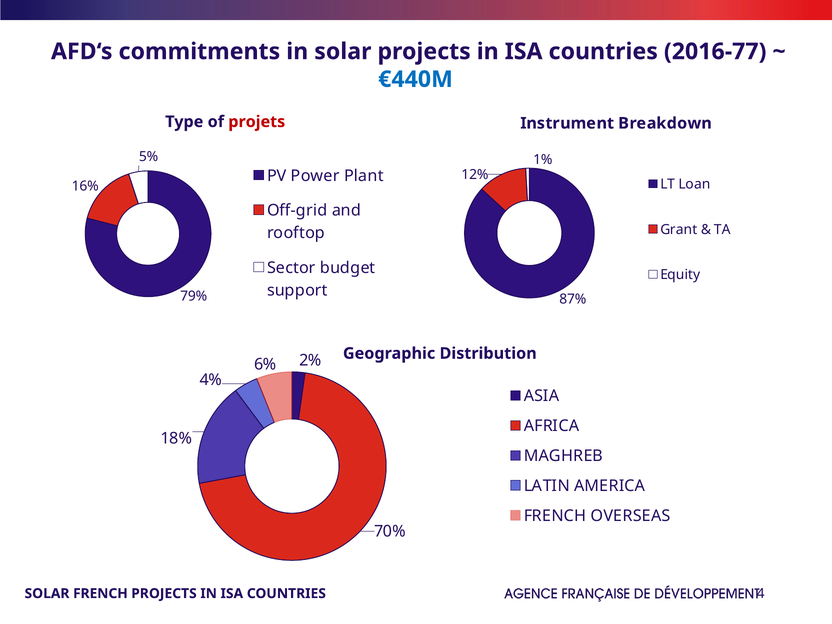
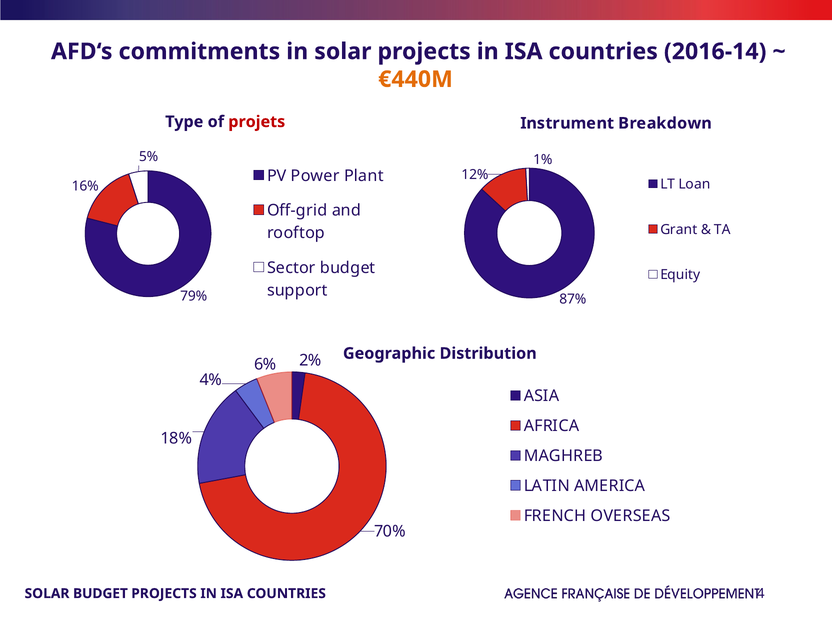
2016-77: 2016-77 -> 2016-14 (715, 52)
€440M colour: blue -> orange (416, 79)
SOLAR FRENCH: FRENCH -> BUDGET (100, 594)
